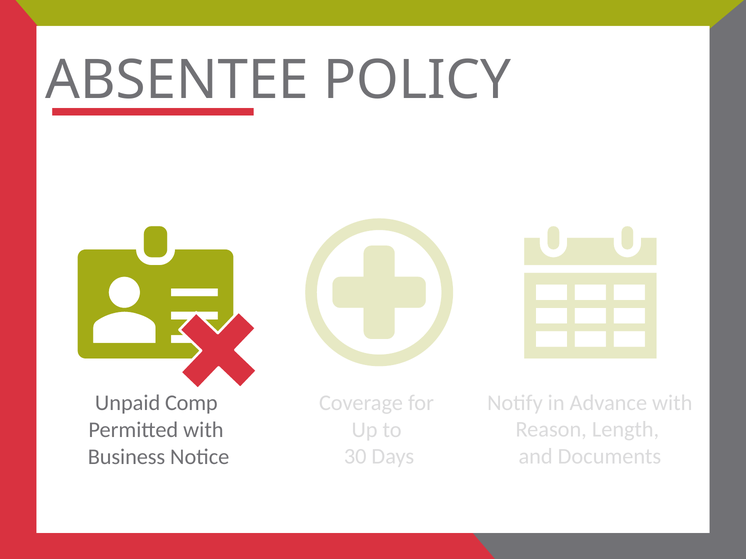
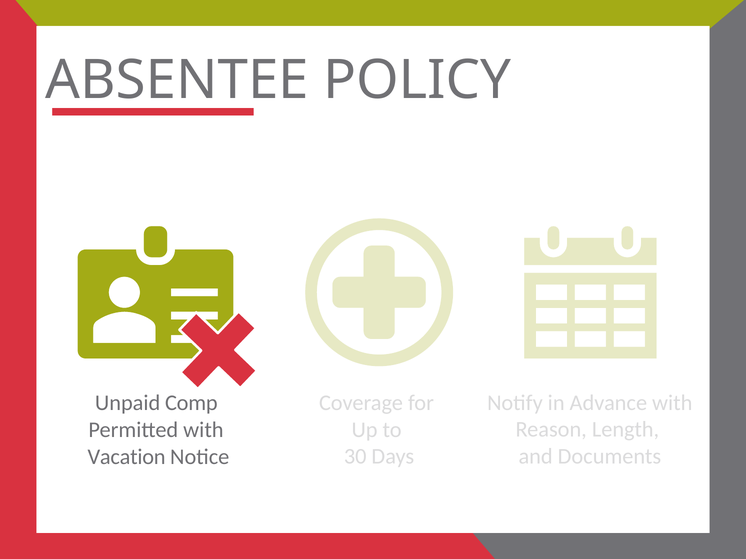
Business: Business -> Vacation (127, 457)
